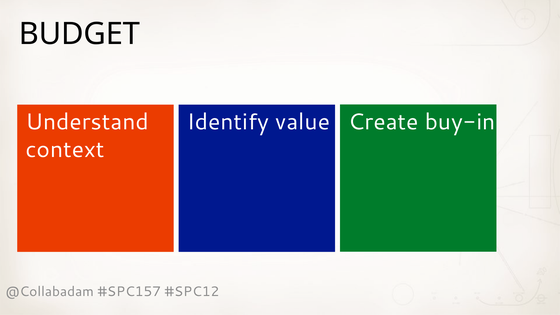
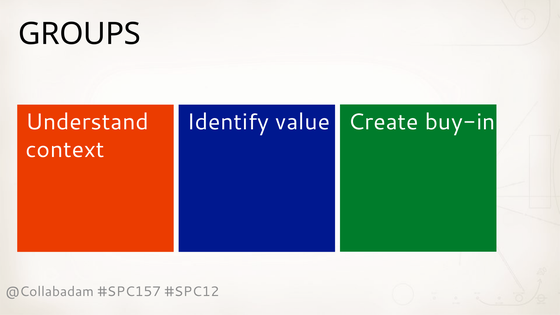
BUDGET: BUDGET -> GROUPS (80, 34)
